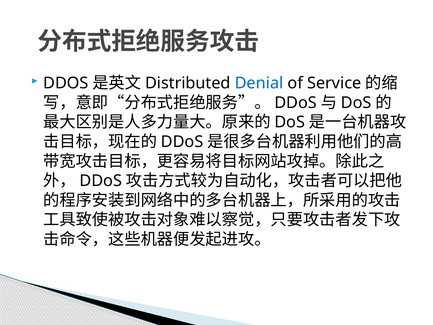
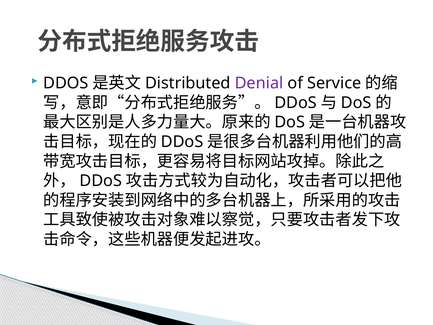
Denial colour: blue -> purple (259, 83)
